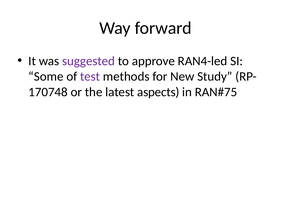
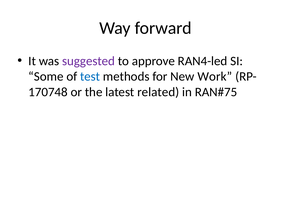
test colour: purple -> blue (90, 77)
Study: Study -> Work (215, 77)
aspects: aspects -> related (158, 92)
